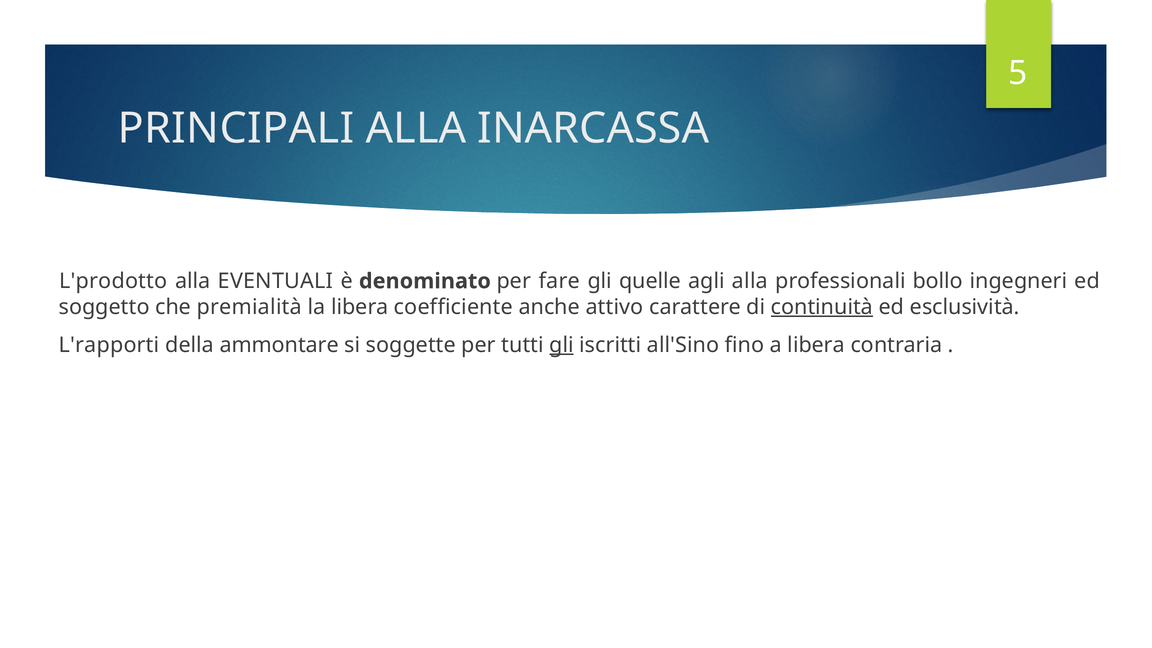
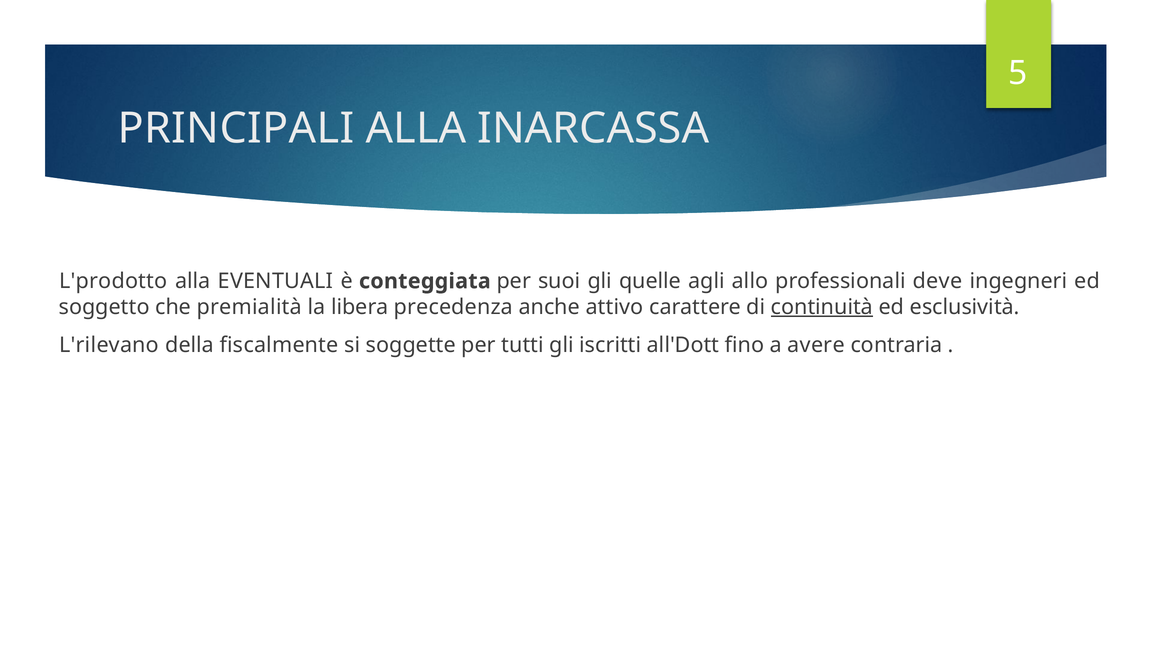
denominato: denominato -> conteggiata (425, 281)
fare: fare -> suoi (559, 281)
agli alla: alla -> allo (750, 281)
bollo: bollo -> deve (938, 281)
coefficiente: coefficiente -> precedenza (453, 307)
L'rapporti: L'rapporti -> L'rilevano (109, 345)
ammontare: ammontare -> fiscalmente (279, 345)
gli underline: present -> none (562, 345)
all'Sino: all'Sino -> all'Dott (683, 345)
a libera: libera -> avere (816, 345)
